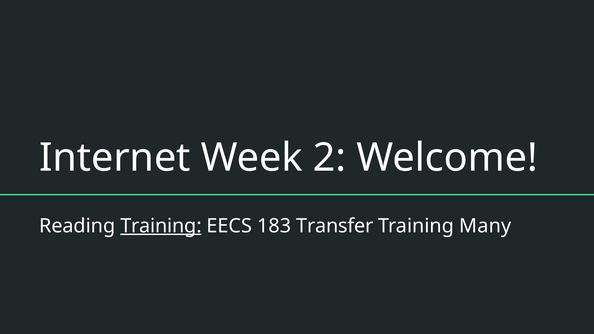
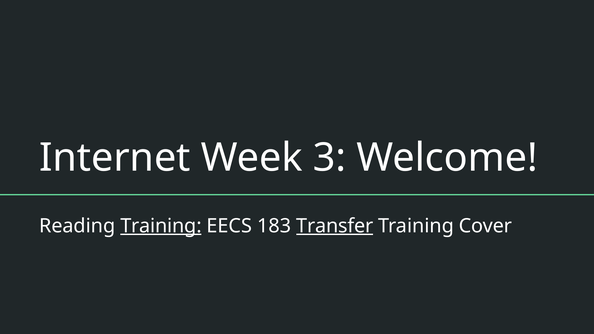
2: 2 -> 3 (329, 158)
Transfer underline: none -> present (335, 226)
Many: Many -> Cover (485, 226)
